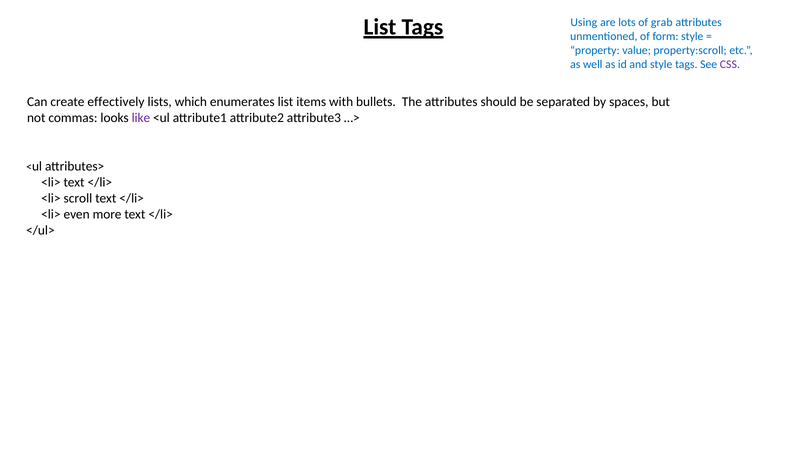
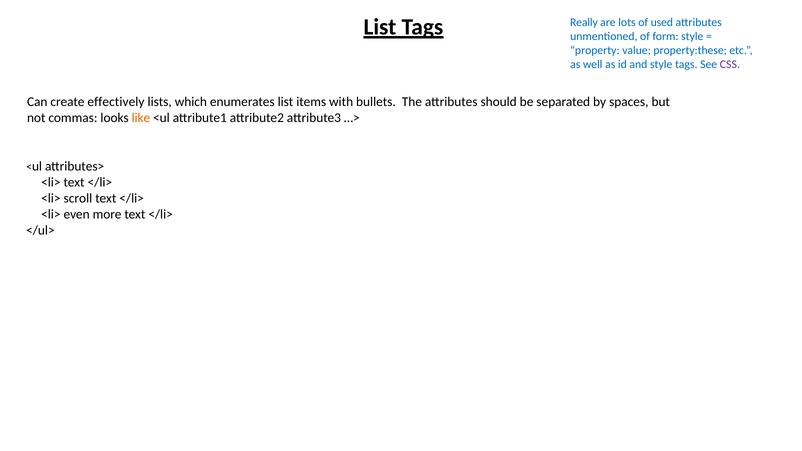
Using: Using -> Really (584, 22)
grab: grab -> used (662, 22)
property:scroll: property:scroll -> property:these (690, 51)
like colour: purple -> orange (141, 118)
